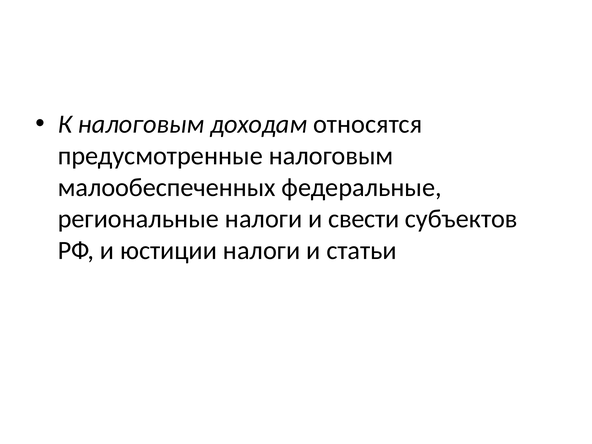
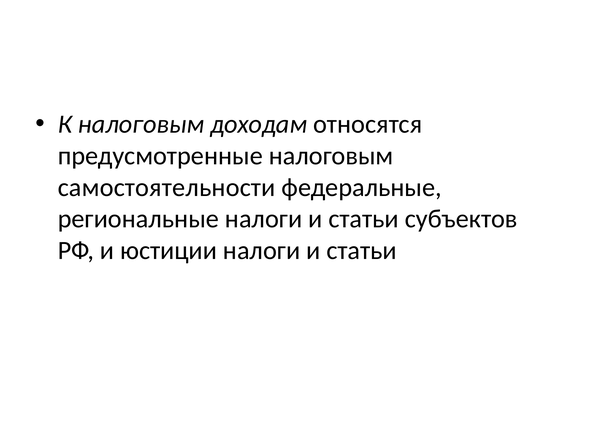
малообеспеченных: малообеспеченных -> самостоятельности (167, 187)
региональные налоги и свести: свести -> статьи (364, 219)
